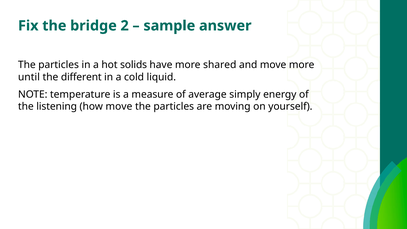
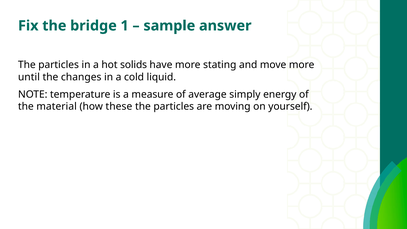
2: 2 -> 1 (125, 26)
shared: shared -> stating (220, 65)
different: different -> changes (81, 77)
listening: listening -> material (57, 107)
how move: move -> these (119, 107)
